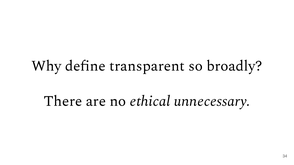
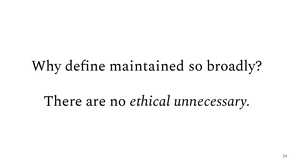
transparent: transparent -> maintained (147, 66)
